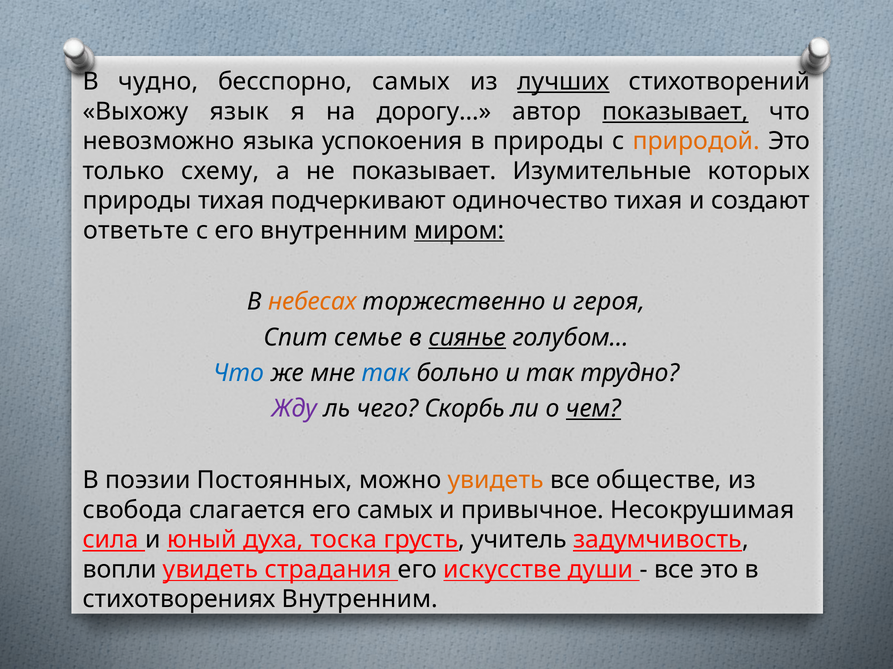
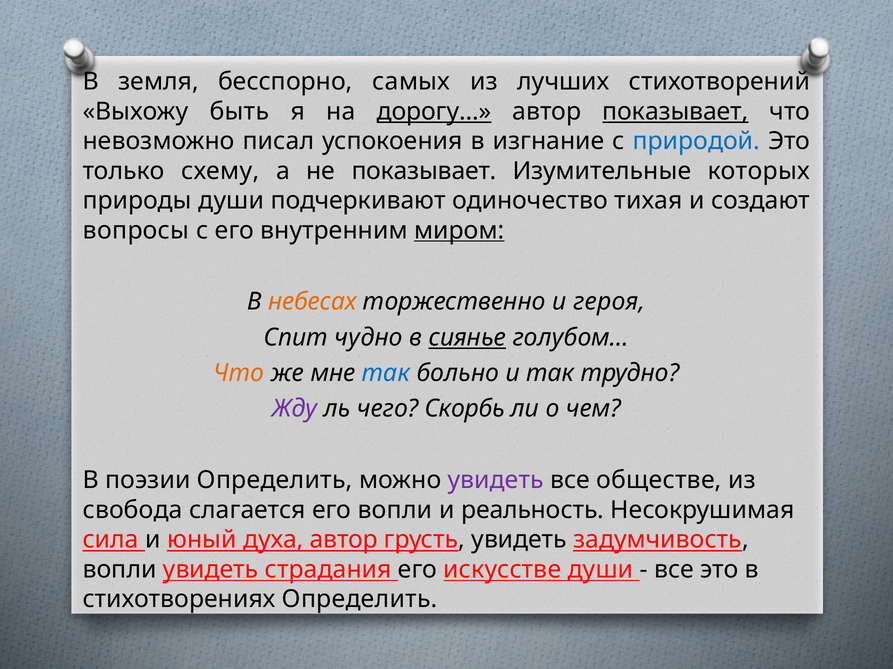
чудно: чудно -> земля (158, 82)
лучших underline: present -> none (563, 82)
язык: язык -> быть (240, 111)
дорогу… underline: none -> present (434, 111)
языка: языка -> писал (279, 141)
в природы: природы -> изгнание (549, 141)
природой colour: orange -> blue (696, 141)
природы тихая: тихая -> души (231, 201)
ответьте: ответьте -> вопросы (136, 231)
семье: семье -> чудно (369, 338)
Что colour: blue -> orange (239, 373)
чем underline: present -> none (593, 409)
поэзии Постоянных: Постоянных -> Определить (275, 481)
увидеть colour: orange -> purple (496, 481)
его самых: самых -> вопли (395, 510)
привычное: привычное -> реальность (533, 510)
духа тоска: тоска -> автор (344, 540)
грусть учитель: учитель -> увидеть (519, 540)
стихотворениях Внутренним: Внутренним -> Определить (360, 600)
